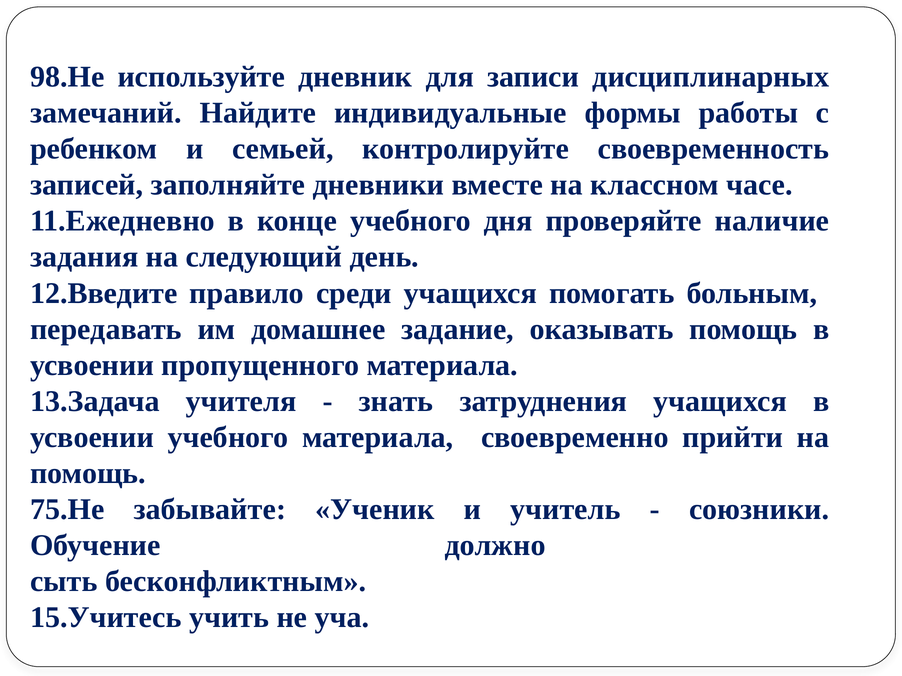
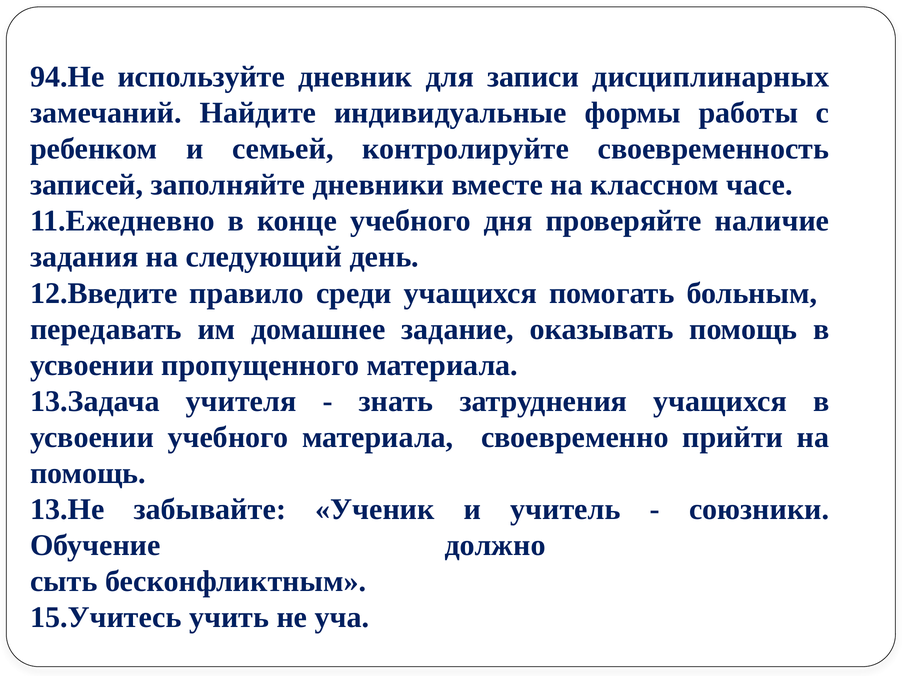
98.Не: 98.Не -> 94.Не (67, 77)
75.Не: 75.Не -> 13.Не (67, 510)
